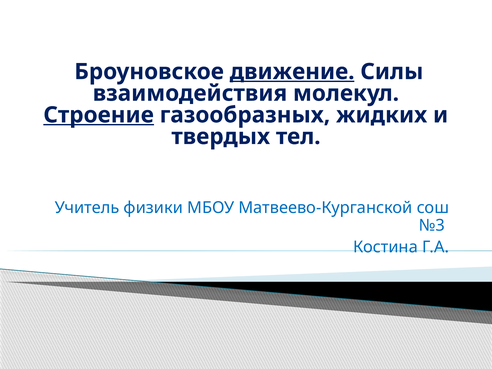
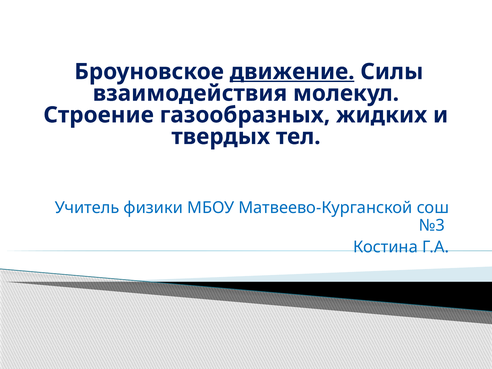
Строение underline: present -> none (99, 115)
